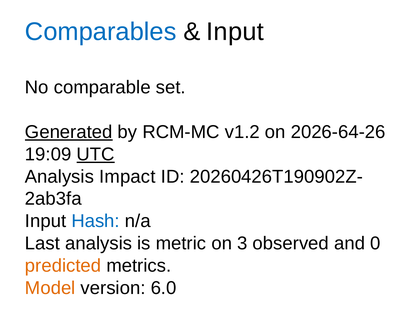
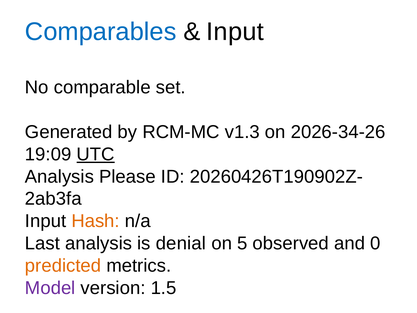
Generated underline: present -> none (69, 132)
v1.2: v1.2 -> v1.3 (242, 132)
2026-64-26: 2026-64-26 -> 2026-34-26 (338, 132)
Impact: Impact -> Please (127, 176)
Hash colour: blue -> orange (96, 221)
metric: metric -> denial (181, 243)
3: 3 -> 5 (242, 243)
Model colour: orange -> purple (50, 288)
6.0: 6.0 -> 1.5 (164, 288)
